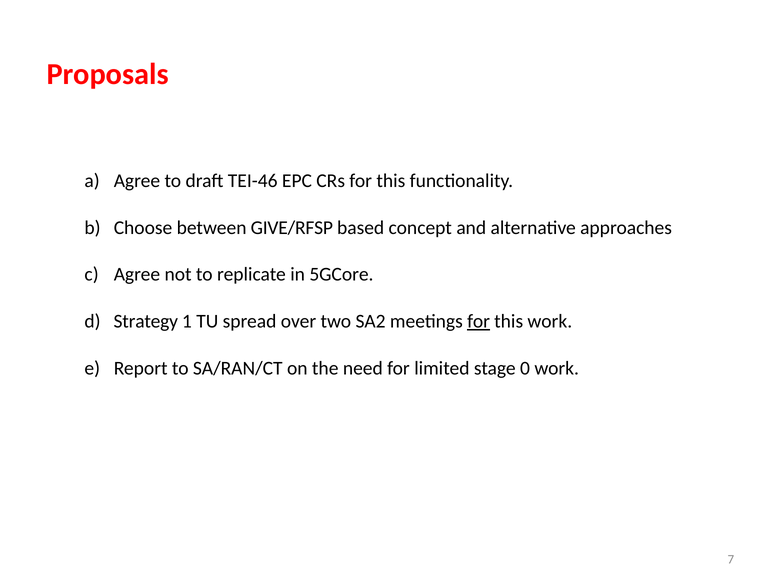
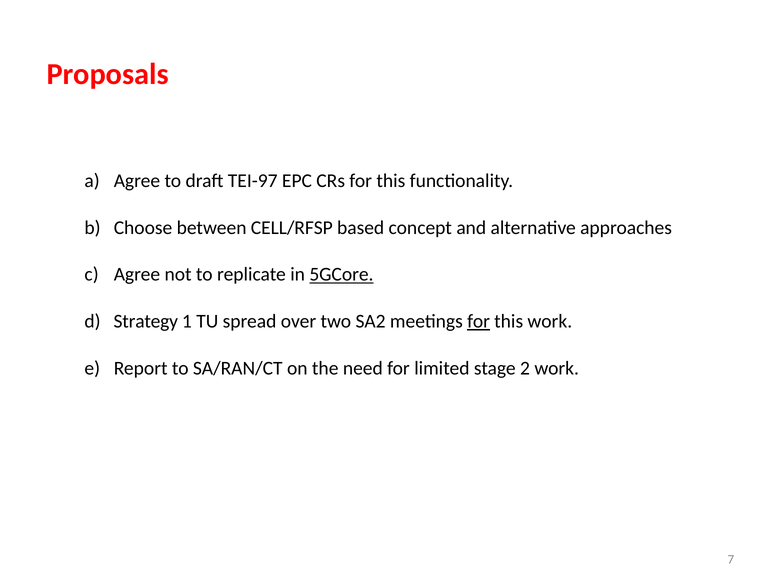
TEI-46: TEI-46 -> TEI-97 (253, 181)
GIVE/RFSP: GIVE/RFSP -> CELL/RFSP (292, 227)
5GCore underline: none -> present (341, 274)
0: 0 -> 2 (525, 368)
